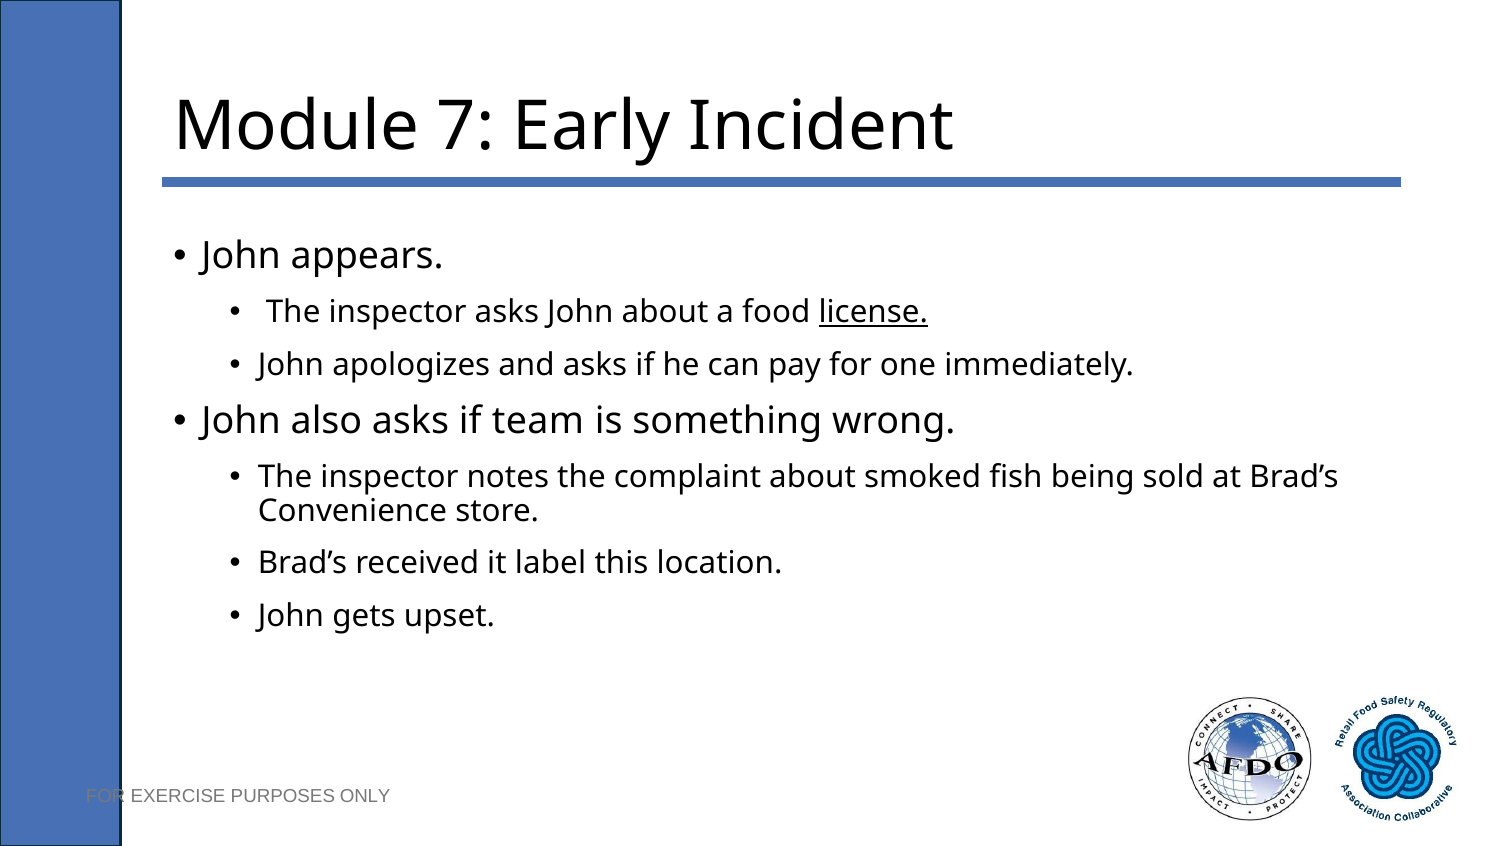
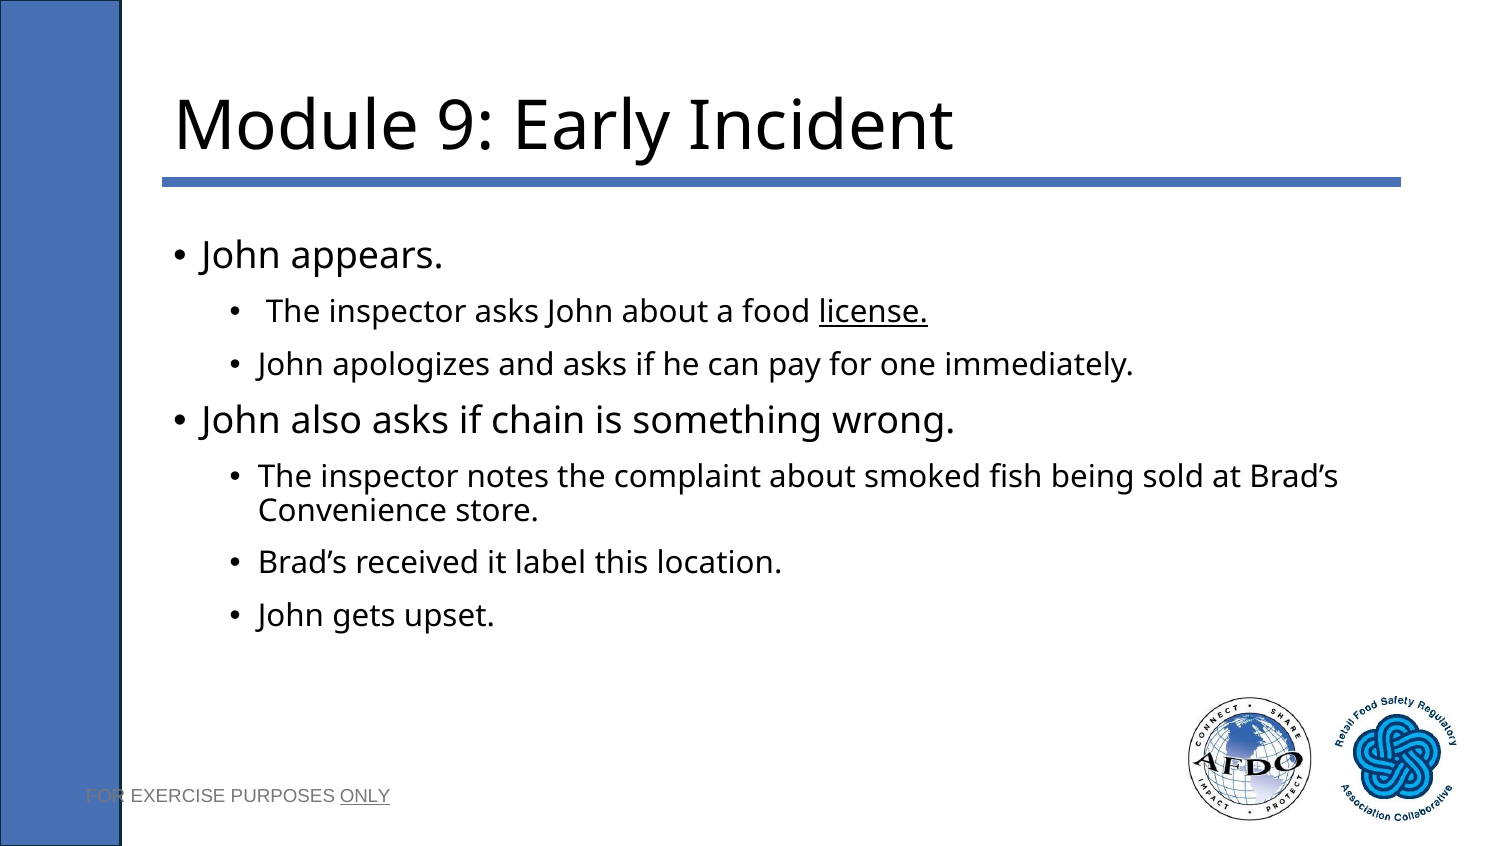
7: 7 -> 9 (466, 126)
team: team -> chain (538, 421)
ONLY underline: none -> present (365, 797)
